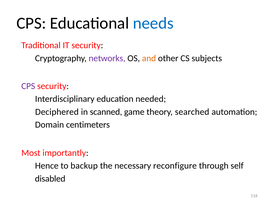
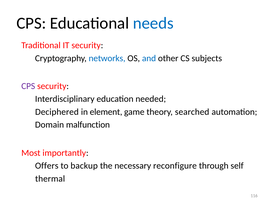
networks colour: purple -> blue (107, 58)
and colour: orange -> blue (149, 58)
scanned: scanned -> element (106, 112)
centimeters: centimeters -> malfunction (88, 125)
Hence: Hence -> Offers (47, 166)
disabled: disabled -> thermal (50, 179)
